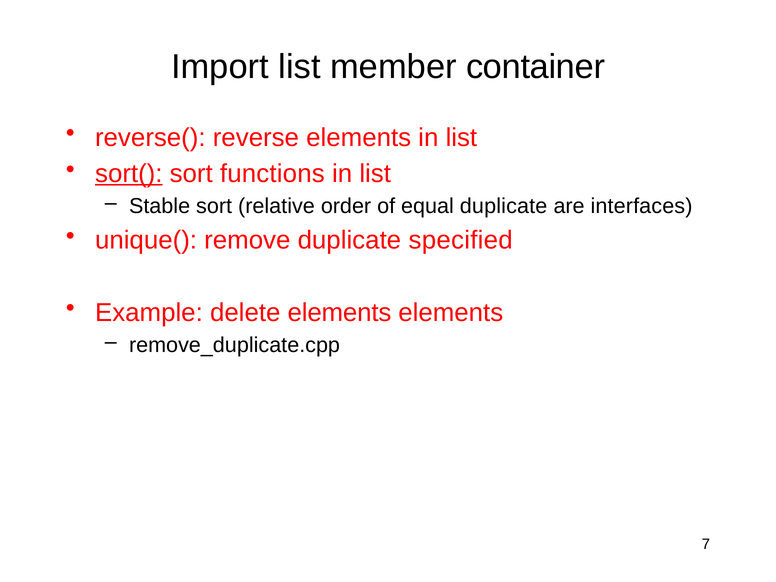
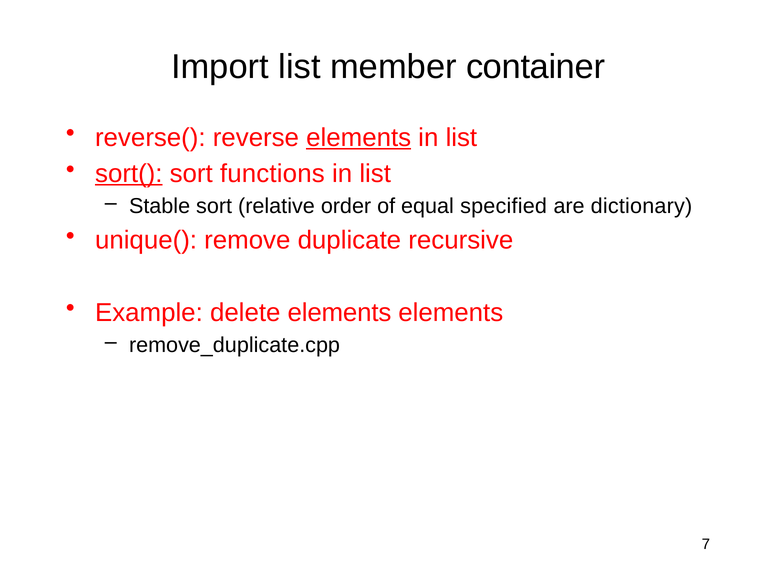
elements underline: none -> present (359, 138)
equal duplicate: duplicate -> specified (504, 206)
interfaces: interfaces -> dictionary (641, 206)
specified: specified -> recursive (461, 240)
